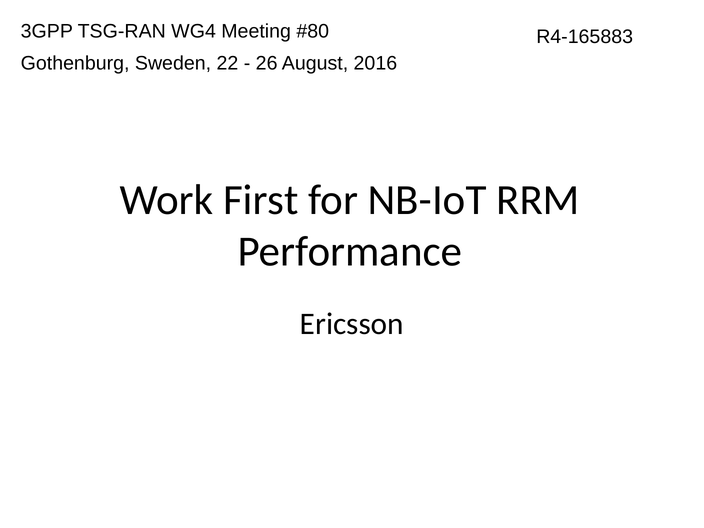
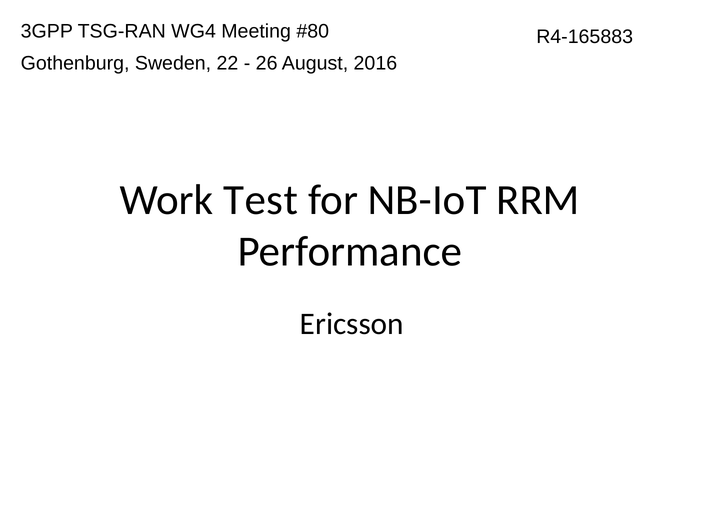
First: First -> Test (261, 200)
